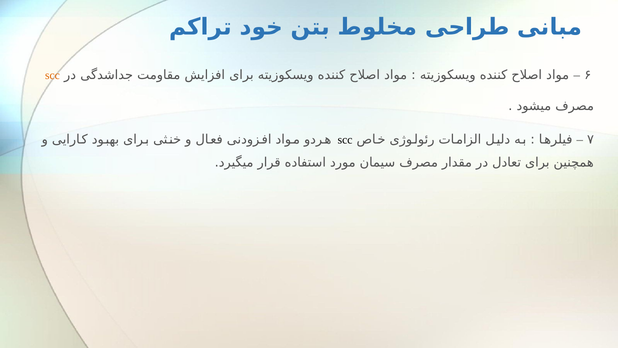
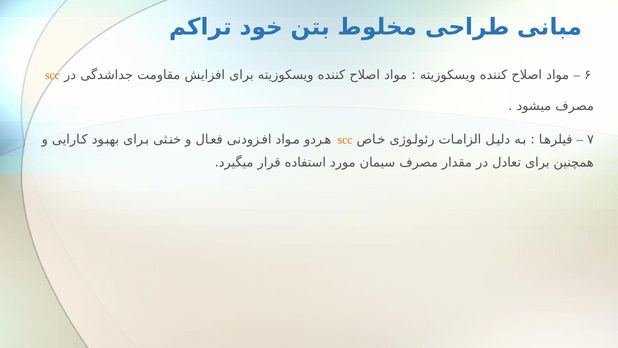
scc colour: black -> orange (345, 140)
